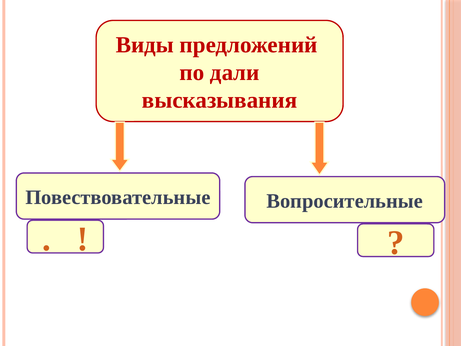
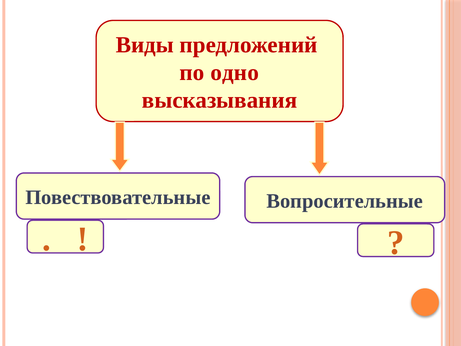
дали: дали -> одно (235, 73)
